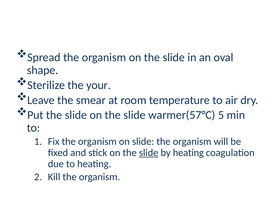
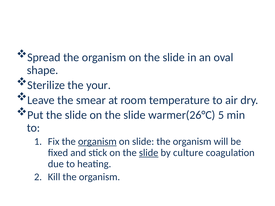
warmer(57°C: warmer(57°C -> warmer(26°C (182, 115)
organism underline: none -> present (97, 142)
by heating: heating -> culture (188, 153)
